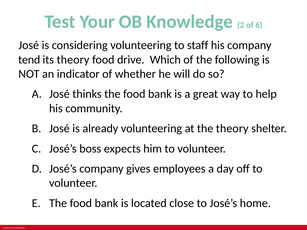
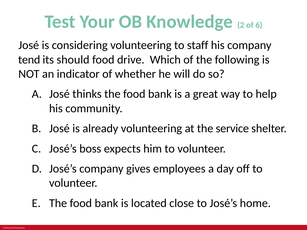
its theory: theory -> should (73, 60)
the theory: theory -> service (232, 129)
